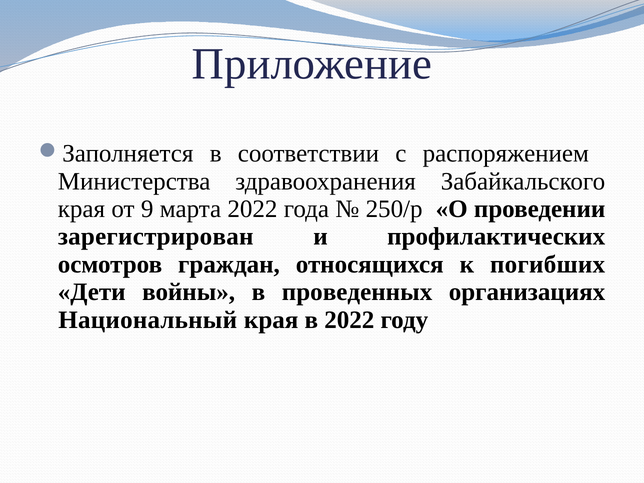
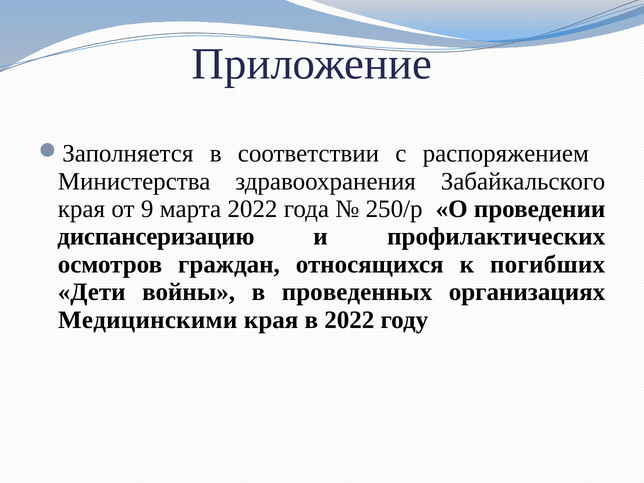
зарегистрирован: зарегистрирован -> диспансеризацию (156, 237)
Национальный: Национальный -> Медицинскими (148, 320)
